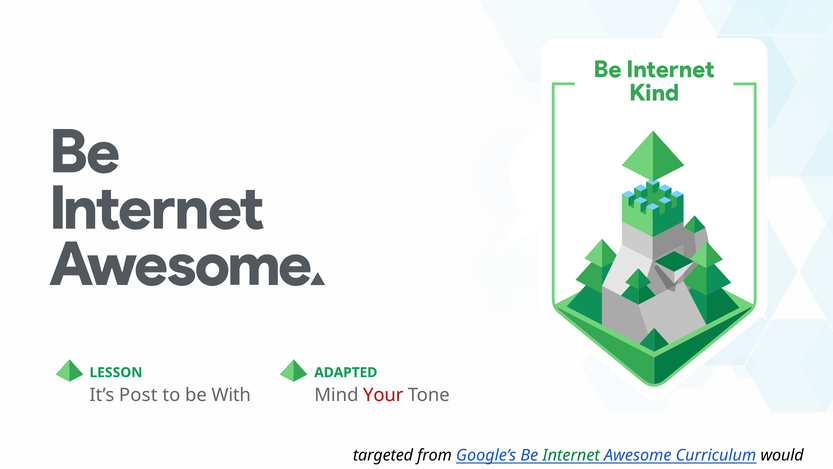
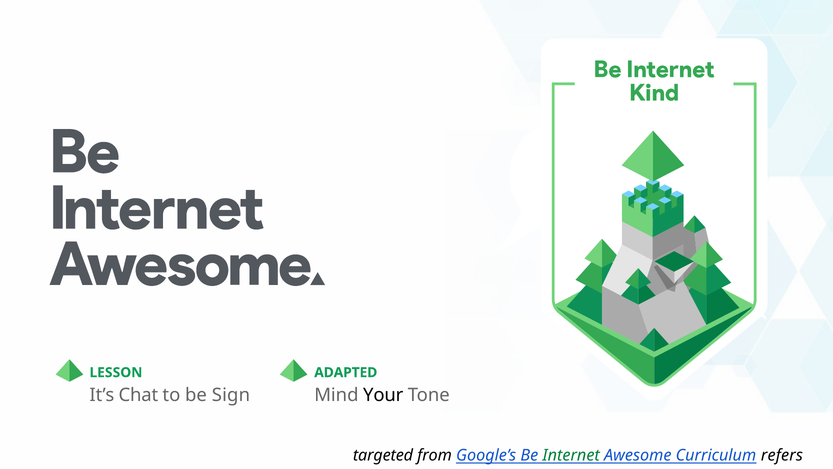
Post: Post -> Chat (138, 395)
With: With -> Sign (231, 395)
Your colour: red -> black (383, 395)
would: would -> refers (782, 455)
